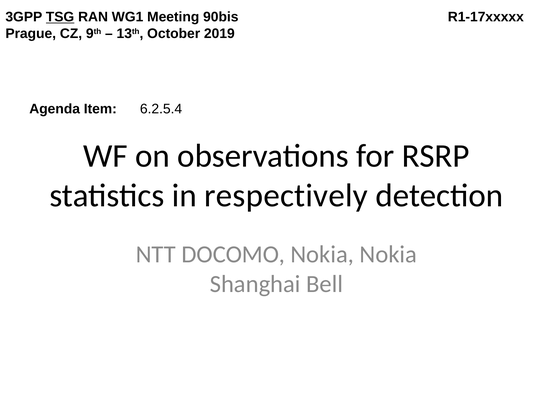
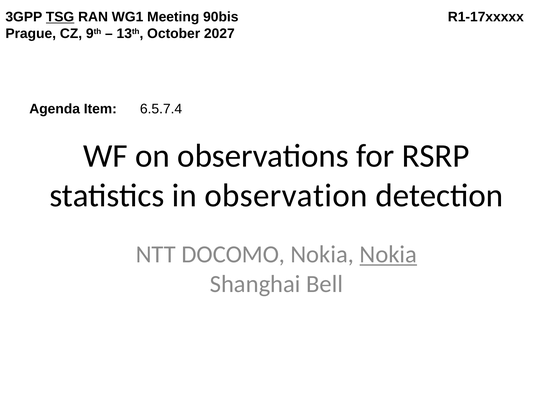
2019: 2019 -> 2027 (219, 34)
6.2.5.4: 6.2.5.4 -> 6.5.7.4 (161, 109)
respectively: respectively -> observation (286, 195)
Nokia underline: none -> present (388, 254)
